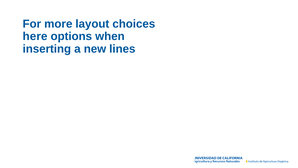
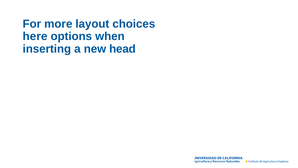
lines: lines -> head (122, 49)
